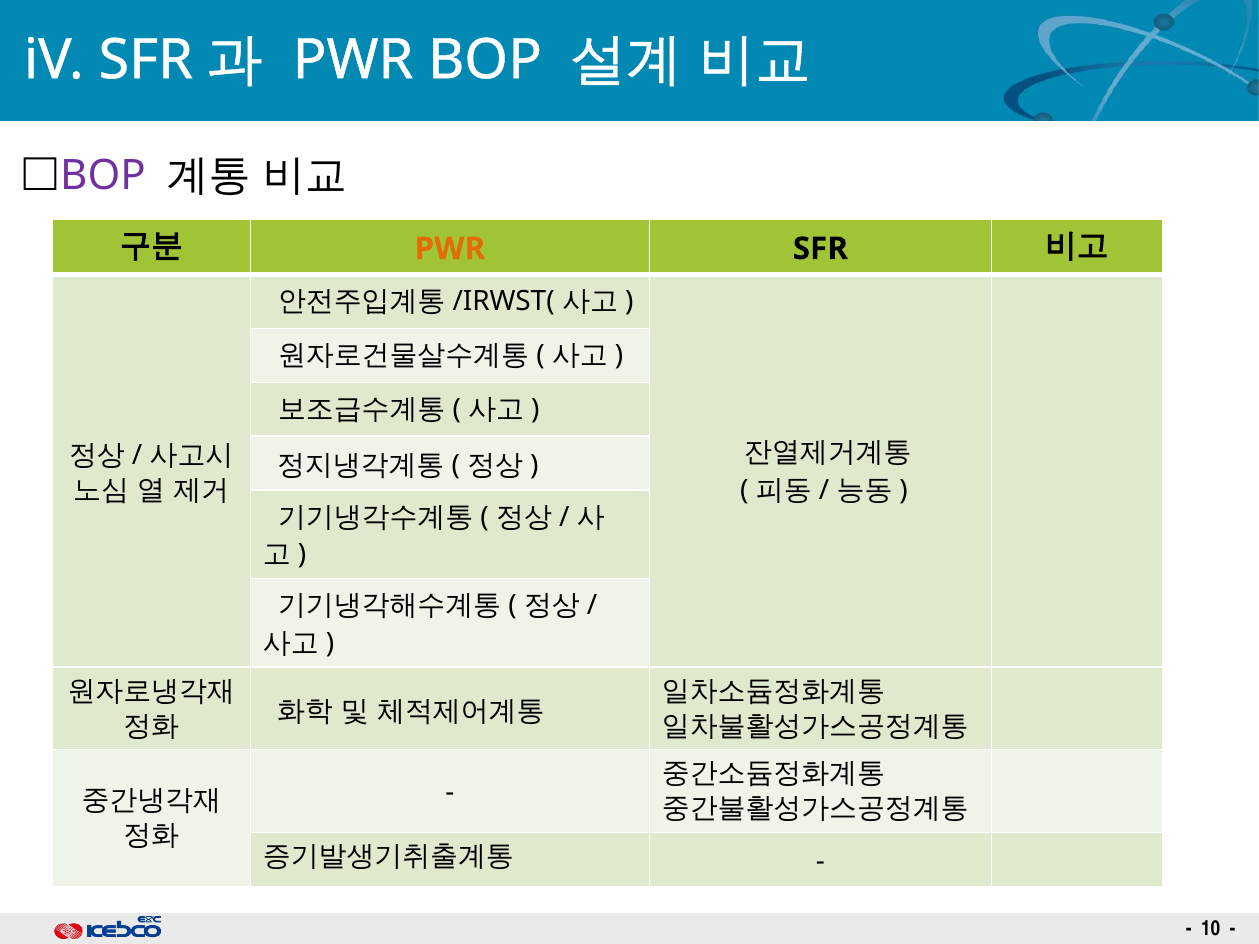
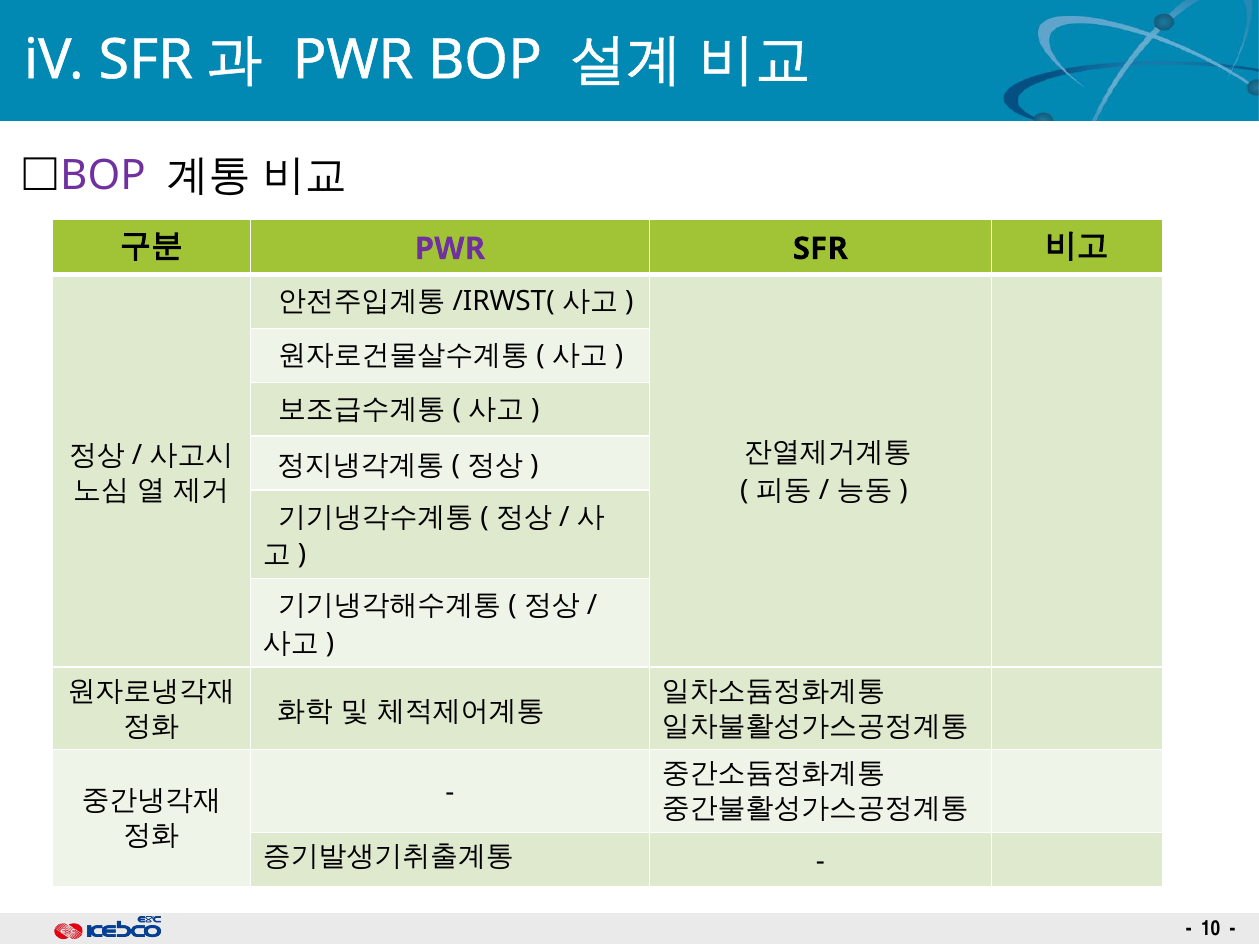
PWR colour: orange -> purple (450, 249)
